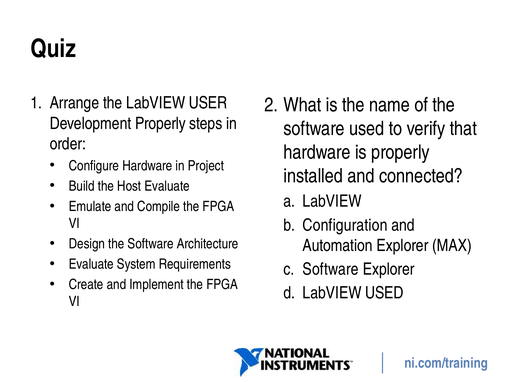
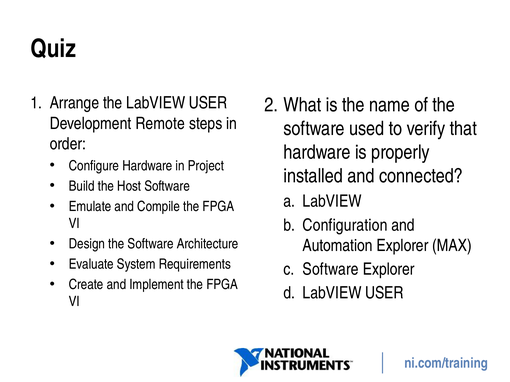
Development Properly: Properly -> Remote (160, 124)
Host Evaluate: Evaluate -> Software (167, 186)
USED: USED -> USER (384, 293)
